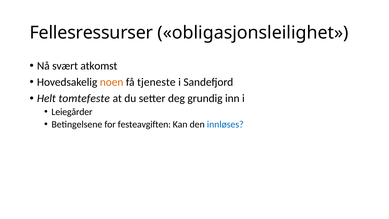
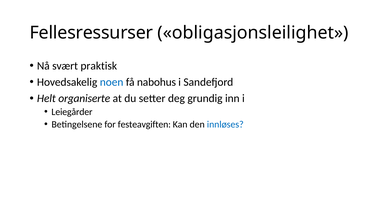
atkomst: atkomst -> praktisk (99, 66)
noen colour: orange -> blue (112, 82)
tjeneste: tjeneste -> nabohus (156, 82)
tomtefeste: tomtefeste -> organiserte (84, 98)
